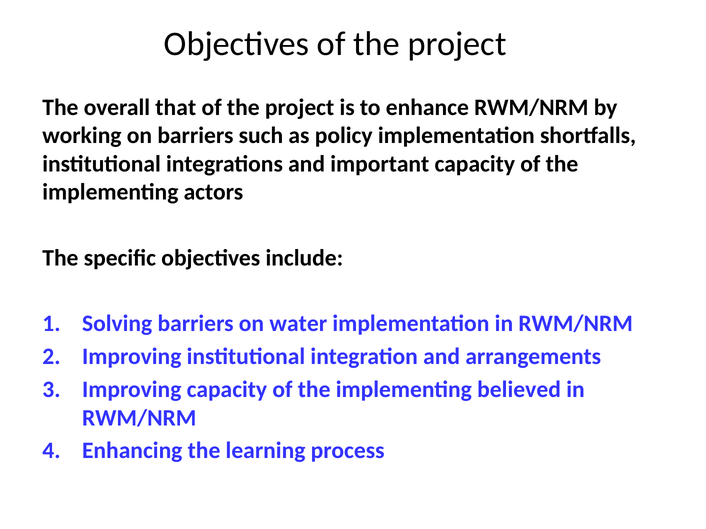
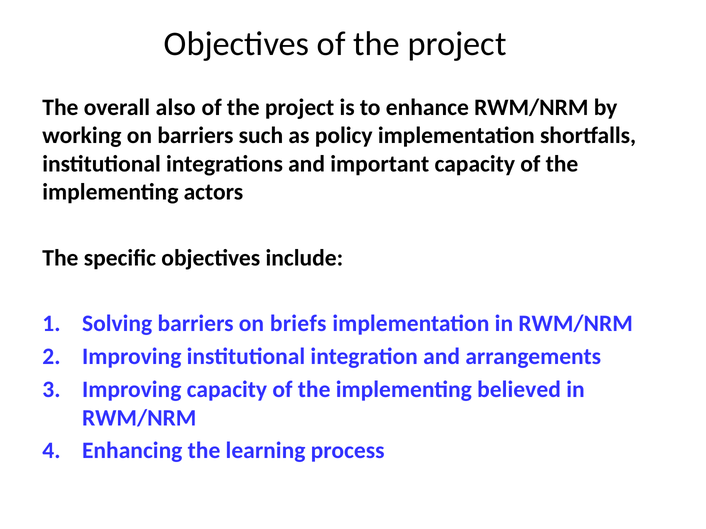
that: that -> also (176, 108)
water: water -> briefs (298, 324)
